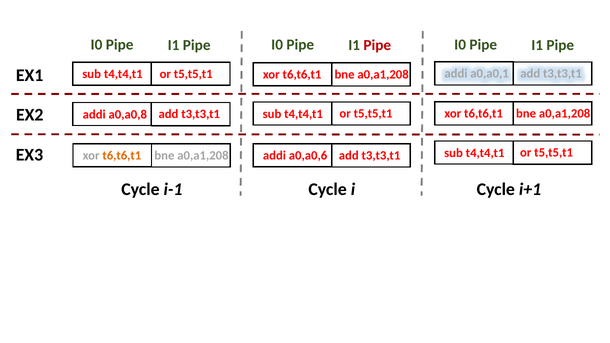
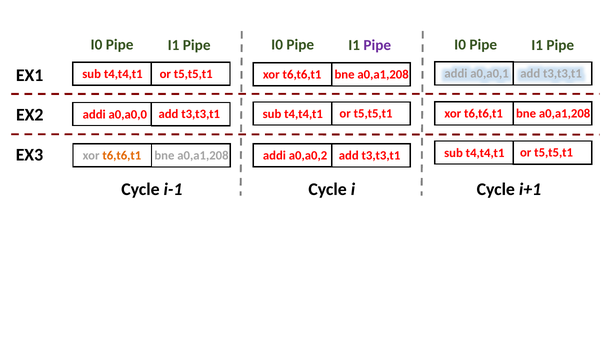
Pipe colour: red -> purple (377, 45)
a0,a0,8: a0,a0,8 -> a0,a0,0 (128, 114)
a0,a0,6: a0,a0,6 -> a0,a0,2 (308, 156)
